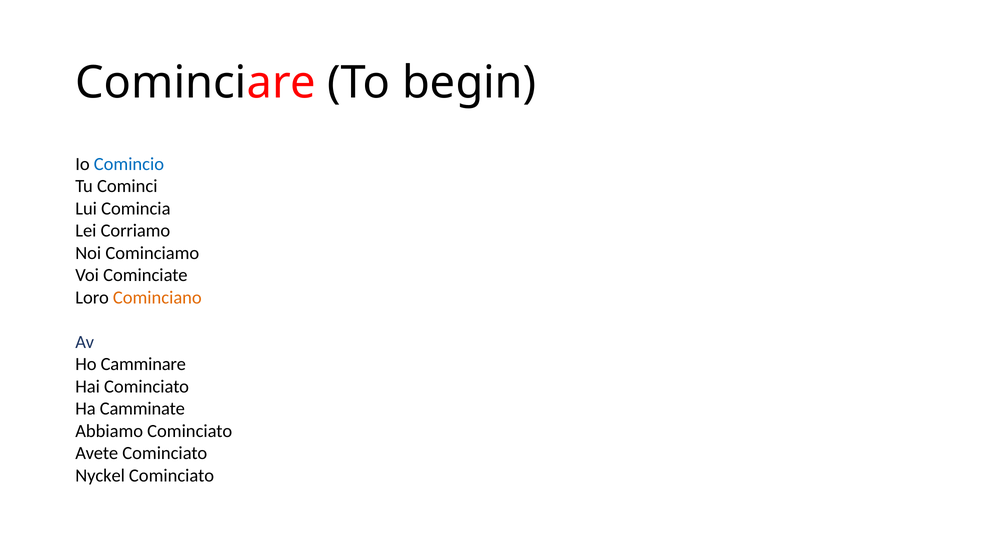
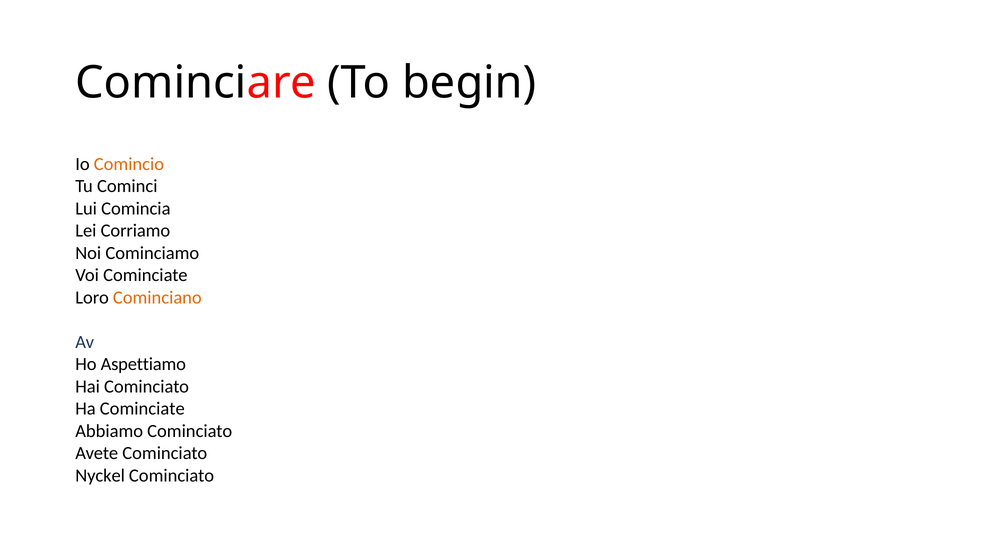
Comincio colour: blue -> orange (129, 164)
Camminare: Camminare -> Aspettiamo (143, 364)
Ha Camminate: Camminate -> Cominciate (142, 409)
